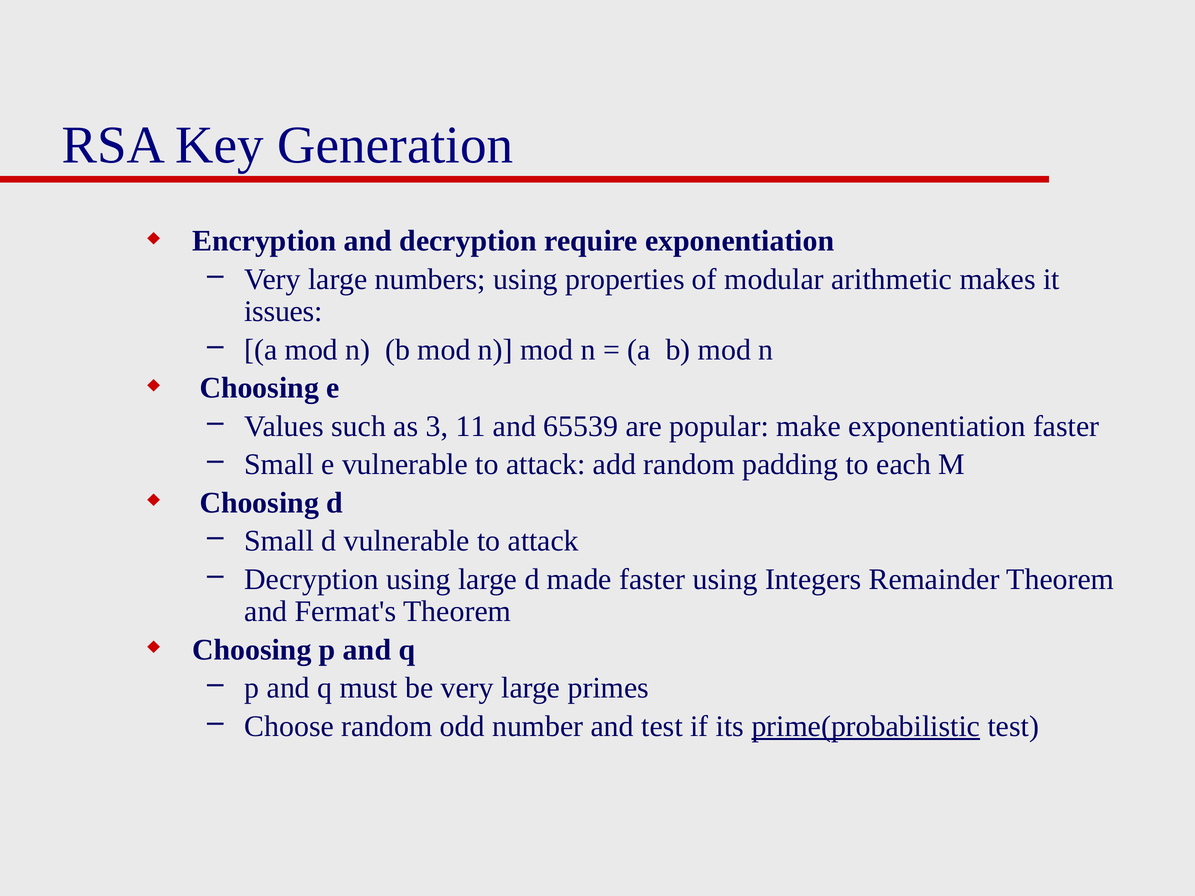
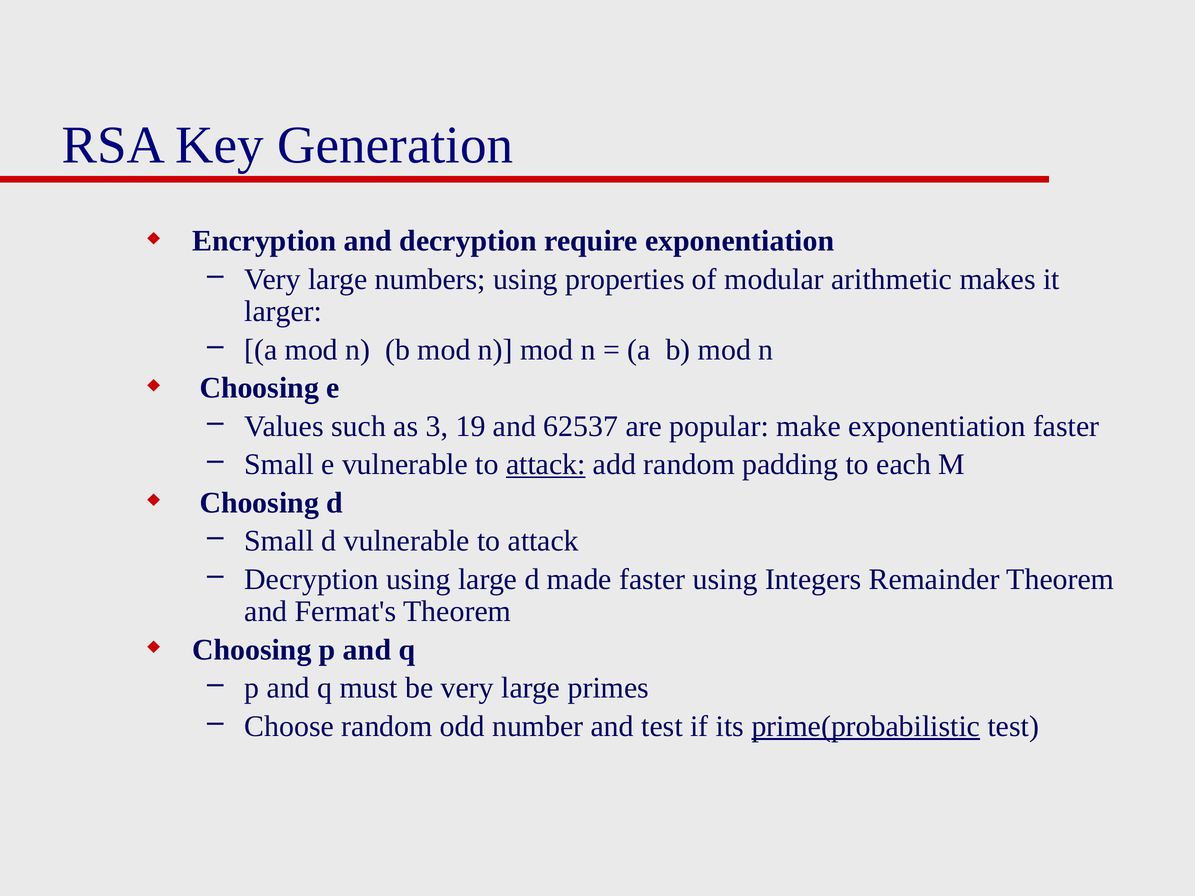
issues: issues -> larger (283, 312)
11: 11 -> 19 (471, 426)
65539: 65539 -> 62537 (581, 426)
attack underline: none -> present (546, 465)
